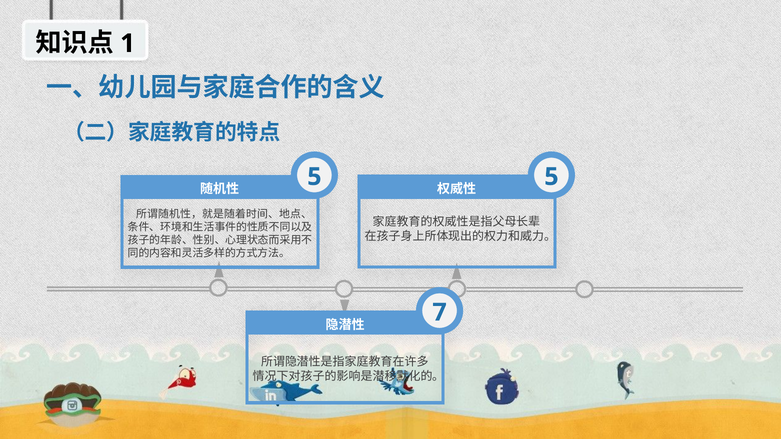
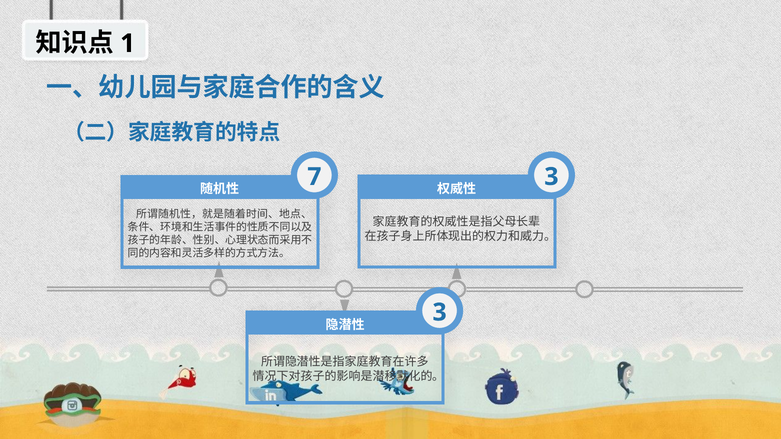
5: 5 -> 3 (551, 177)
5: 5 -> 7 (314, 177)
7: 7 -> 3 (440, 313)
